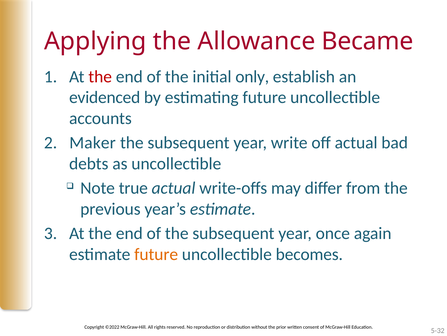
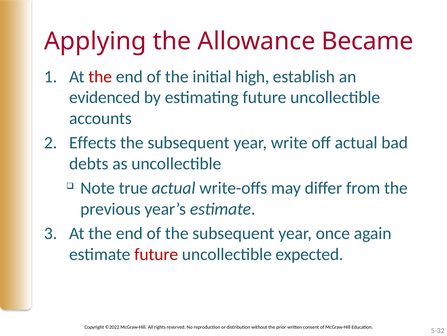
only: only -> high (252, 76)
Maker: Maker -> Effects (93, 143)
future colour: orange -> red (156, 254)
becomes: becomes -> expected (309, 254)
